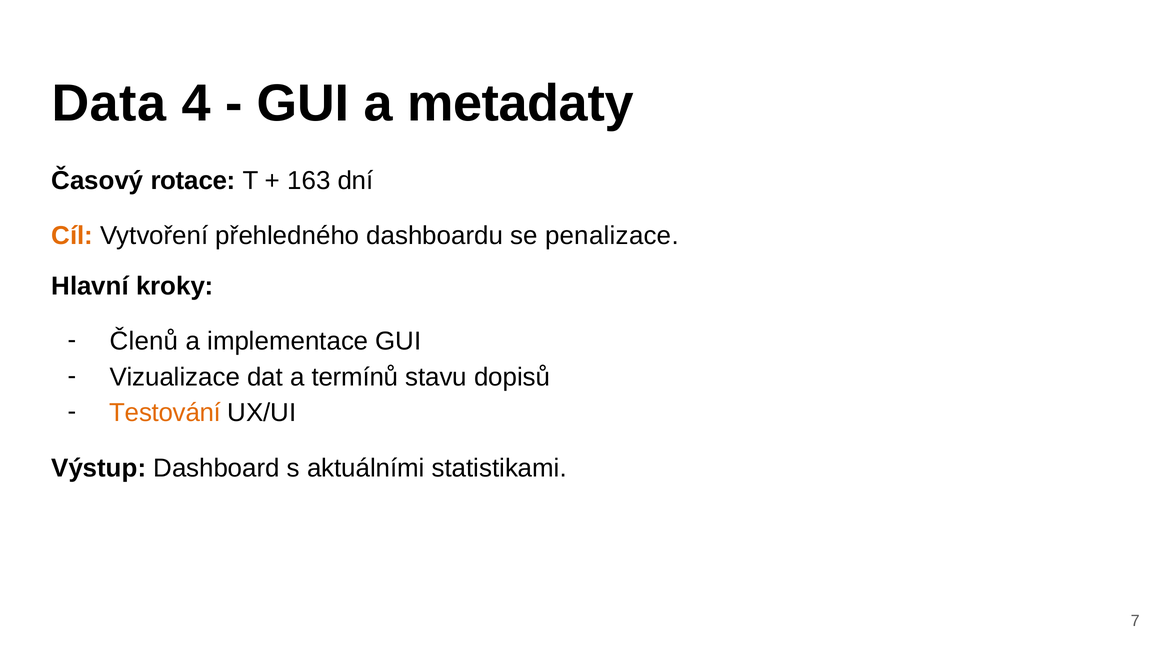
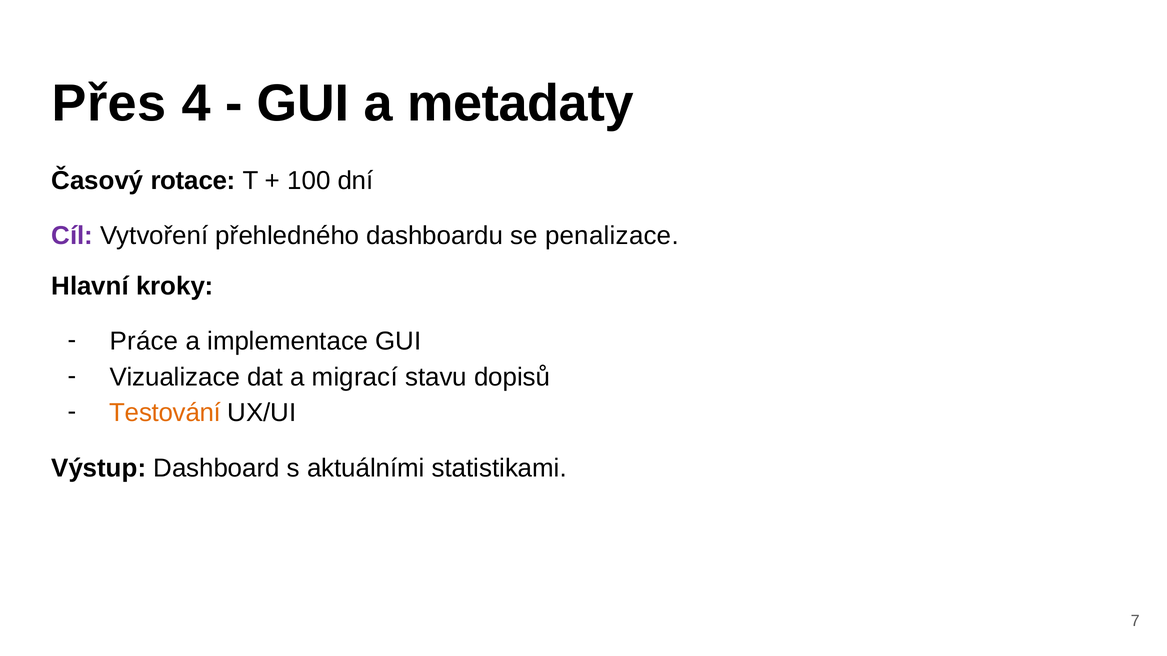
Data: Data -> Přes (109, 103)
163: 163 -> 100 (309, 181)
Cíl colour: orange -> purple (72, 236)
Členů: Členů -> Práce (144, 342)
termínů: termínů -> migrací (355, 377)
